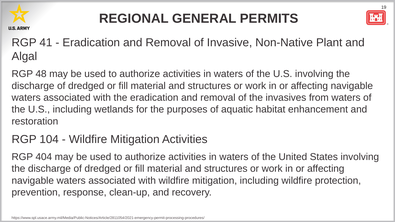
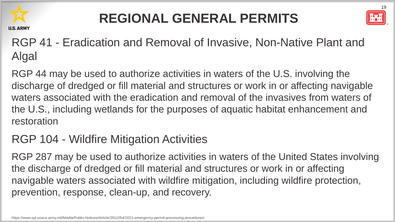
48: 48 -> 44 (41, 74)
404: 404 -> 287 (44, 157)
